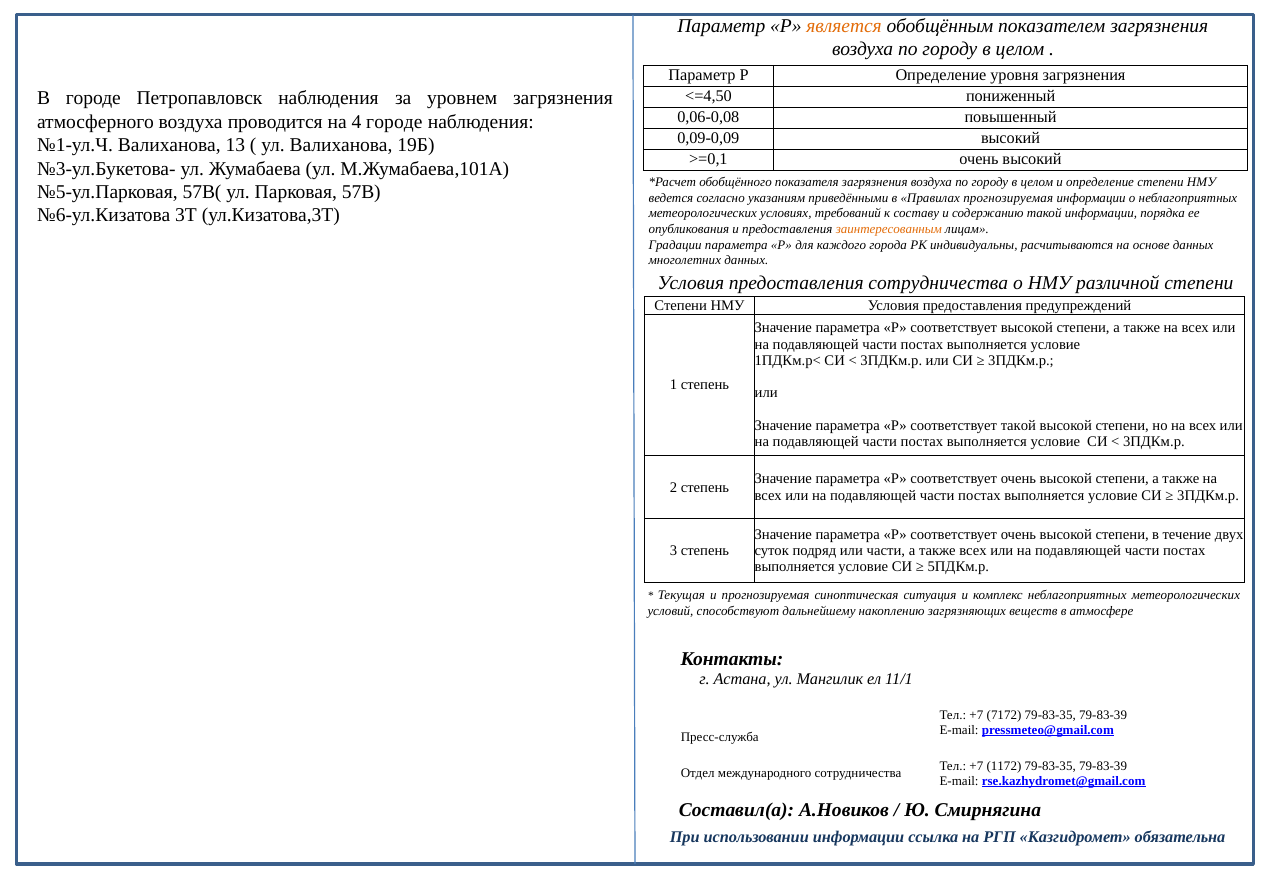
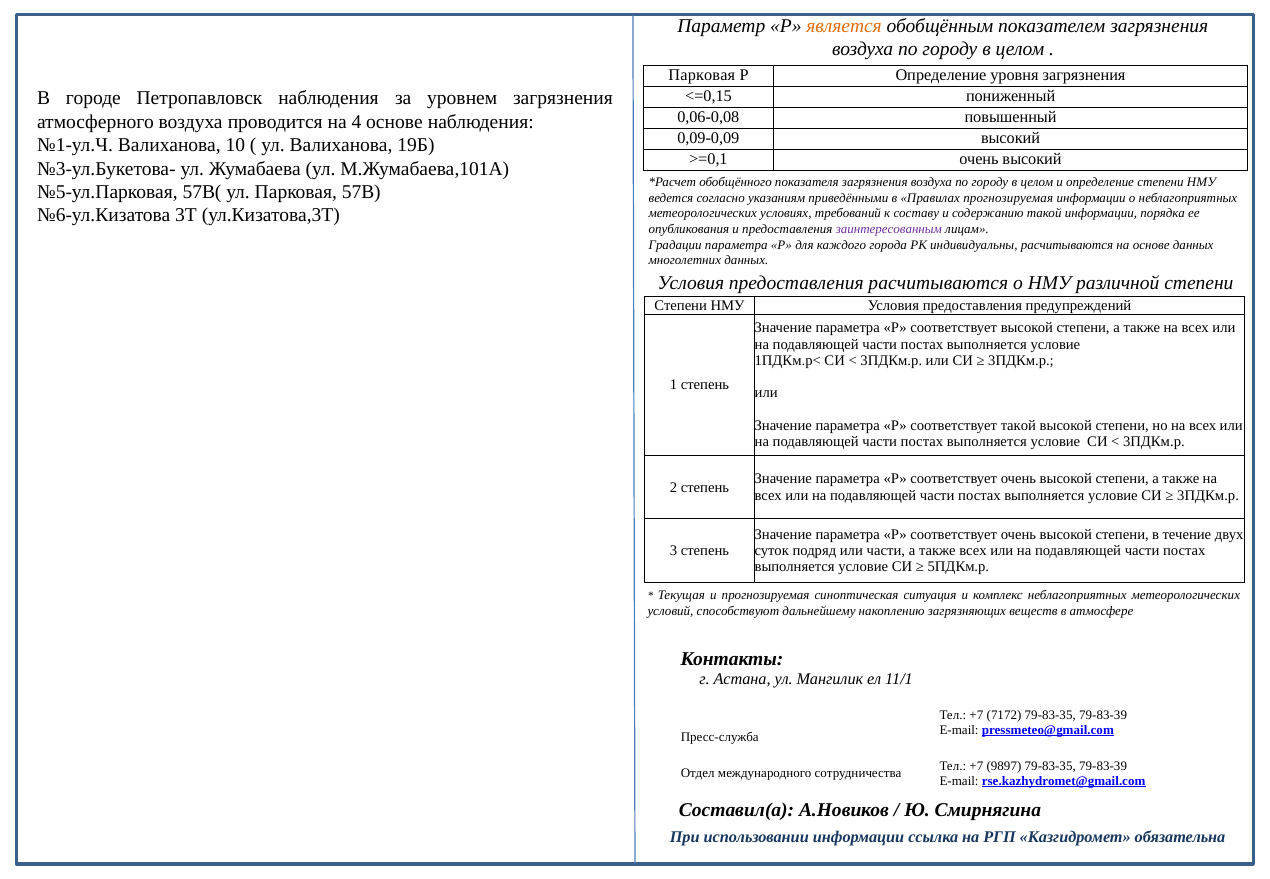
Параметр: Параметр -> Парковая (702, 76)
<=4,50: <=4,50 -> <=0,15 (708, 96)
4 городе: городе -> основе (394, 122)
13: 13 -> 10 (235, 145)
заинтересованным colour: orange -> purple (889, 229)
предоставления сотрудничества: сотрудничества -> расчитываются (938, 283)
1172: 1172 -> 9897 (1004, 767)
